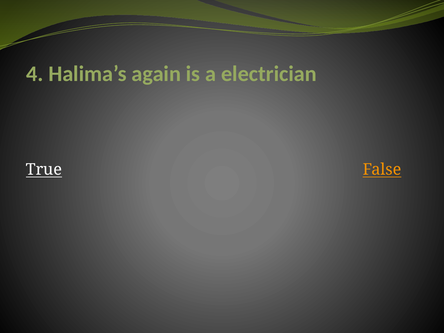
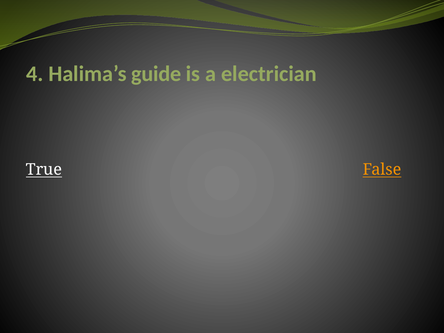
again: again -> guide (156, 74)
